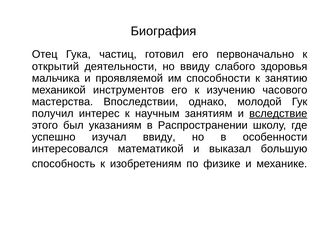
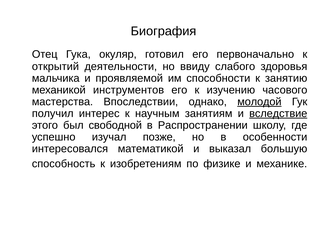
частиц: частиц -> окуляр (118, 54)
молодой underline: none -> present (259, 102)
указаниям: указаниям -> свободной (115, 125)
изучал ввиду: ввиду -> позже (159, 137)
